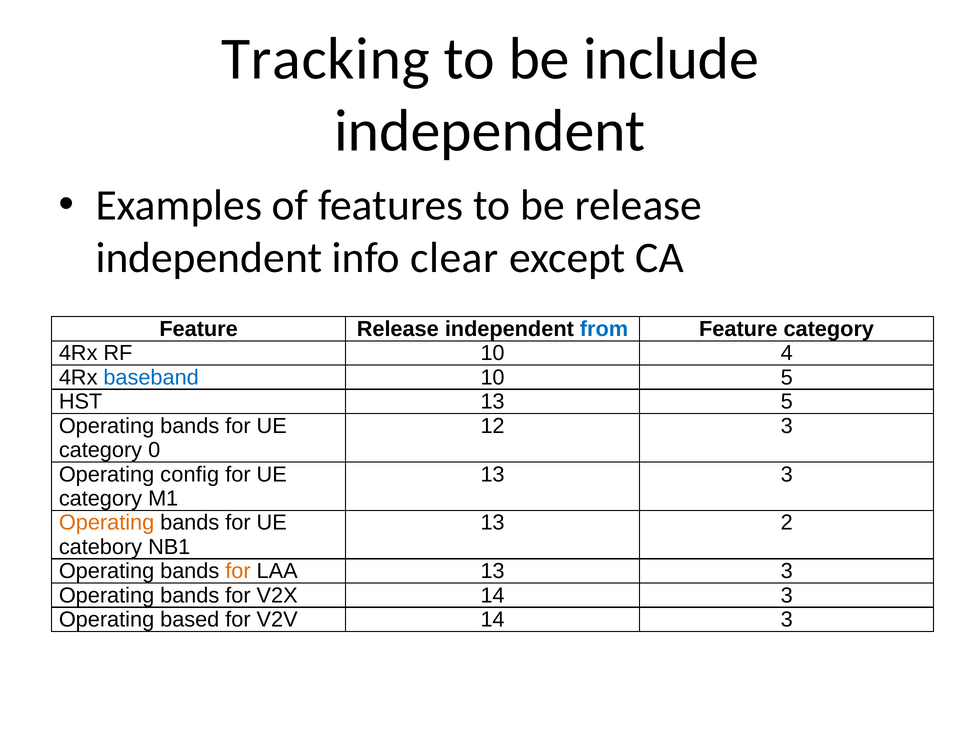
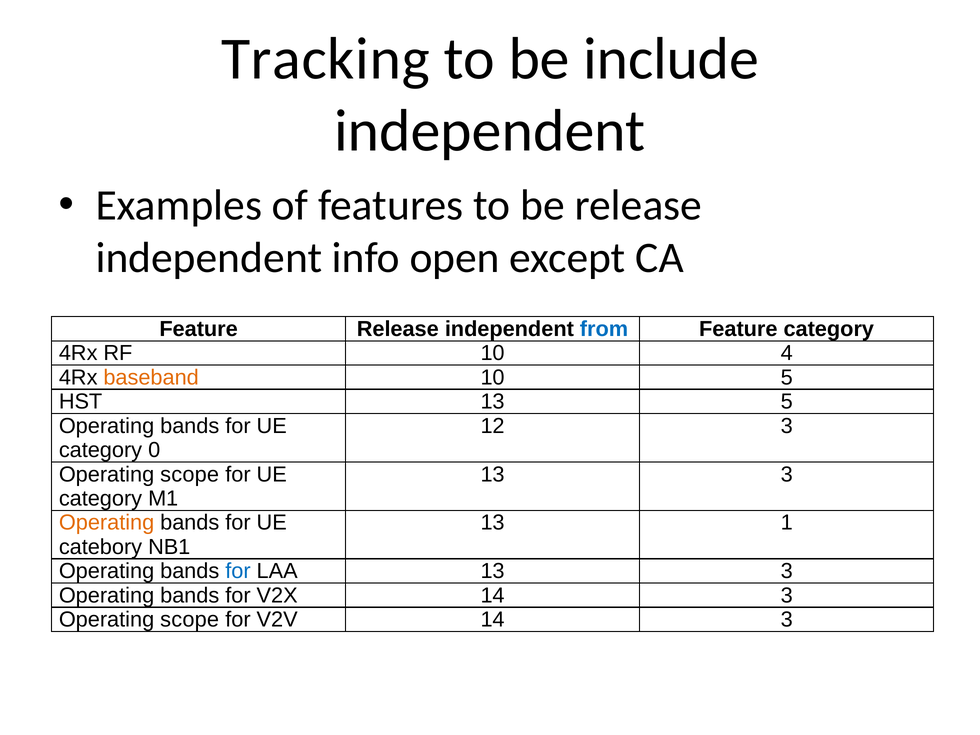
clear: clear -> open (455, 258)
baseband colour: blue -> orange (151, 377)
config: config -> scope (190, 474)
2: 2 -> 1 (787, 523)
for colour: orange -> blue (238, 571)
based: based -> scope (190, 620)
